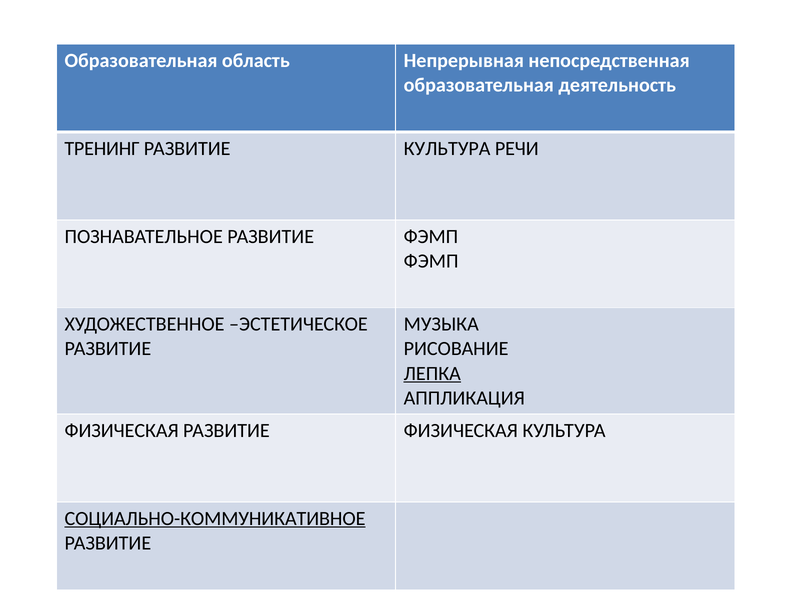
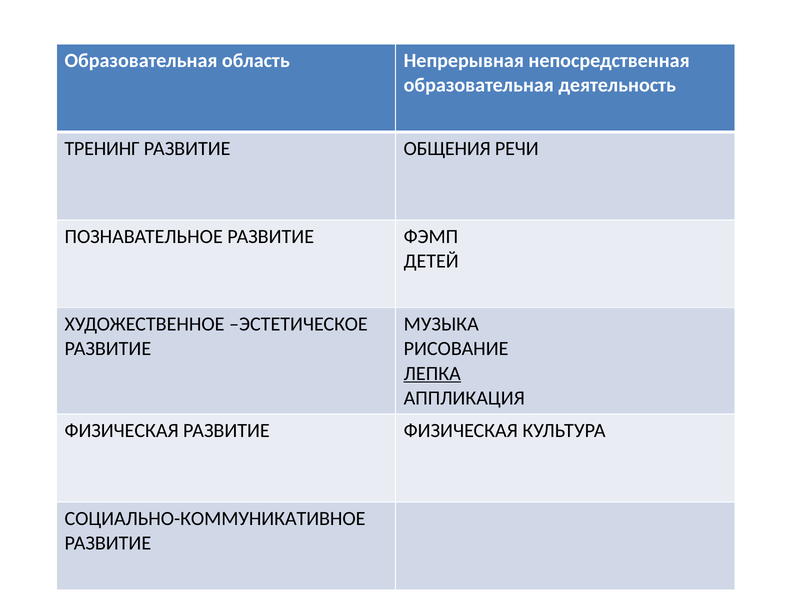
РАЗВИТИЕ КУЛЬТУРА: КУЛЬТУРА -> ОБЩЕНИЯ (447, 148)
ФЭМП: ФЭМП -> ДЕТЕЙ (431, 261)
СОЦИАЛЬНО-КОММУНИКАТИВНОЕ underline: present -> none (215, 518)
